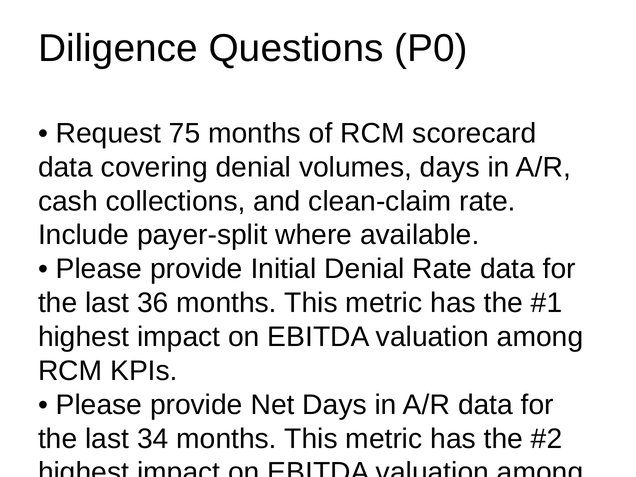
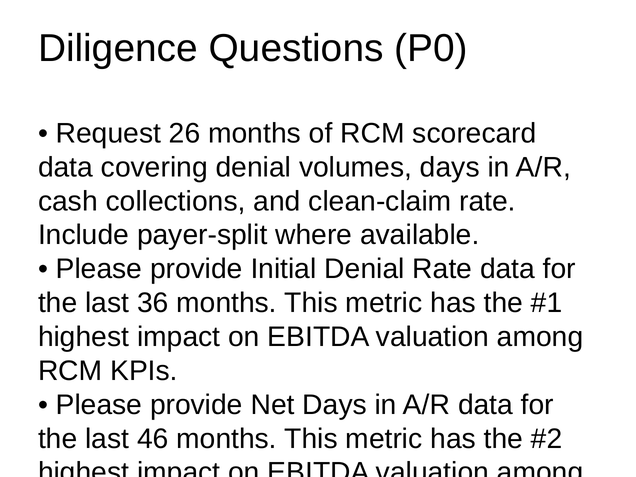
75: 75 -> 26 (185, 133)
34: 34 -> 46 (153, 439)
